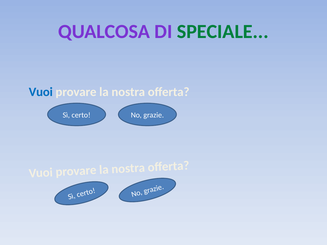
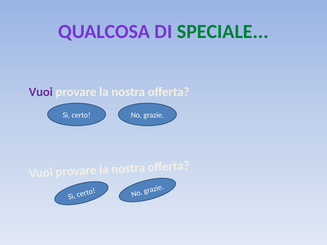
Vuoi colour: blue -> purple (41, 92)
